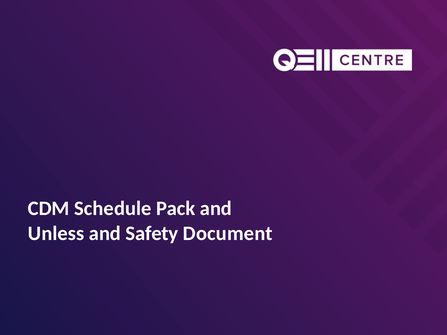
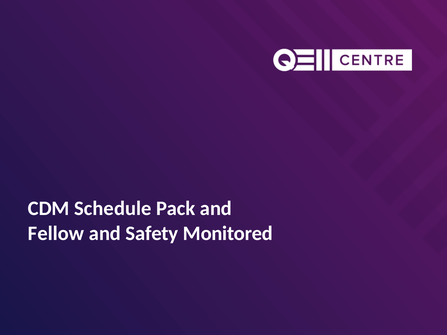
Unless: Unless -> Fellow (56, 234)
Document: Document -> Monitored (228, 234)
